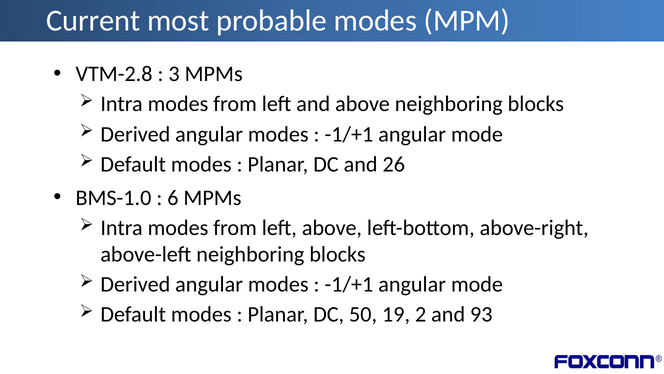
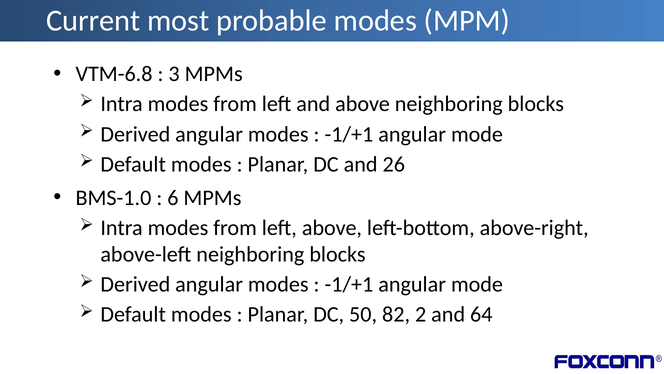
VTM-2.8: VTM-2.8 -> VTM-6.8 (114, 74)
19: 19 -> 82 (396, 314)
93: 93 -> 64 (481, 314)
